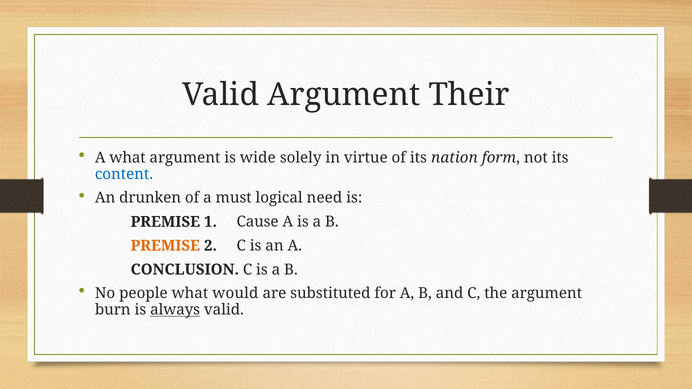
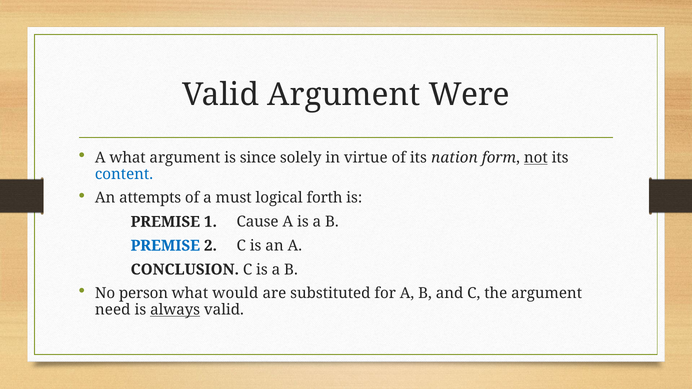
Their: Their -> Were (469, 95)
wide: wide -> since (258, 158)
not underline: none -> present (536, 158)
drunken: drunken -> attempts (150, 198)
need: need -> forth (325, 198)
PREMISE colour: orange -> blue (165, 246)
people: people -> person (144, 294)
burn: burn -> need (113, 310)
